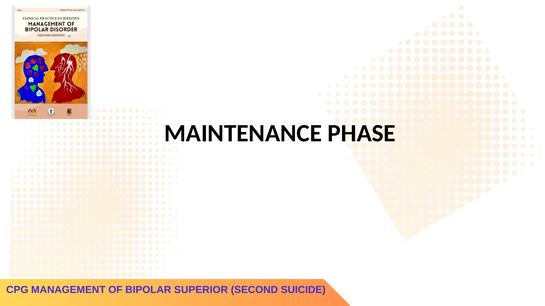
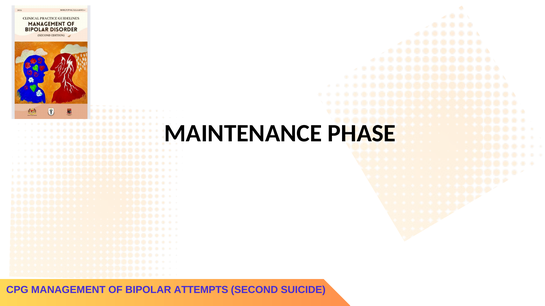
SUPERIOR: SUPERIOR -> ATTEMPTS (201, 290)
